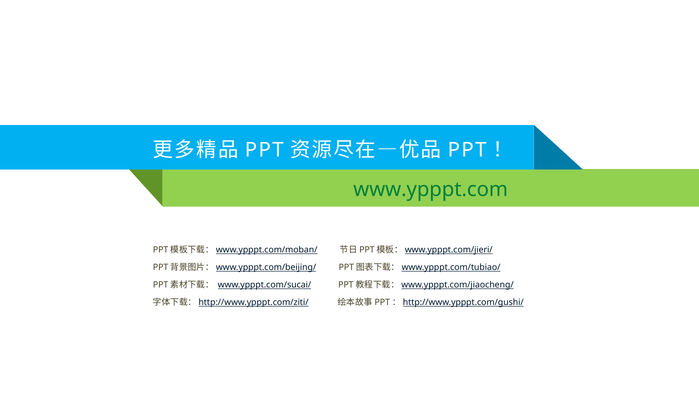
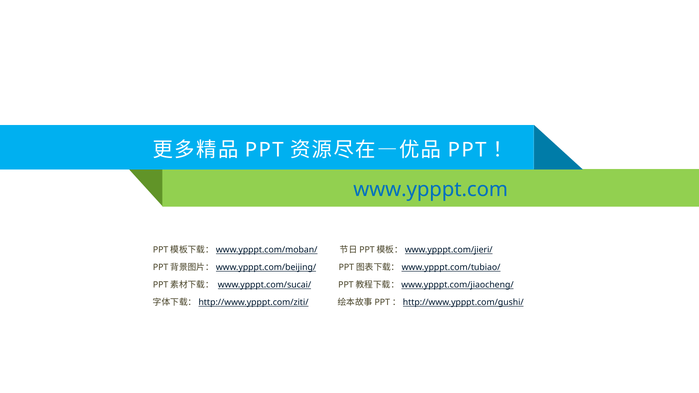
www.ypppt.com colour: green -> blue (431, 189)
